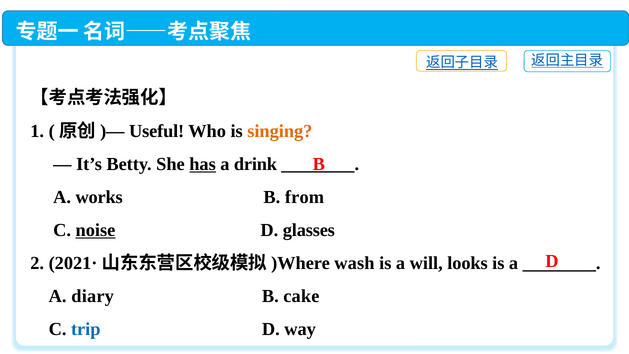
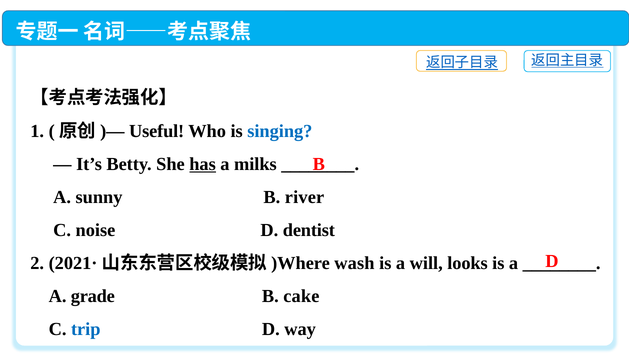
singing colour: orange -> blue (280, 131)
drink: drink -> milks (255, 164)
works: works -> sunny (99, 197)
from: from -> river (305, 197)
noise underline: present -> none (95, 230)
glasses: glasses -> dentist (309, 230)
diary: diary -> grade (93, 296)
